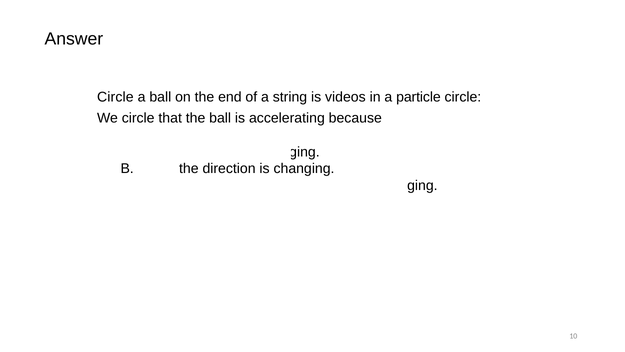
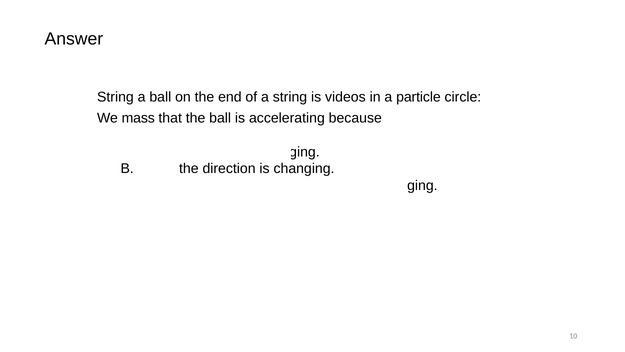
Circle: Circle -> String (115, 97)
We circle: circle -> mass (138, 118)
